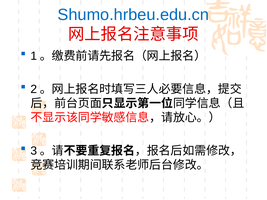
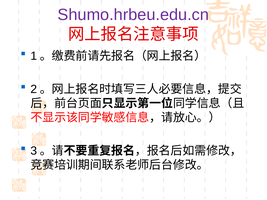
Shumo.hrbeu.edu.cn colour: blue -> purple (133, 15)
